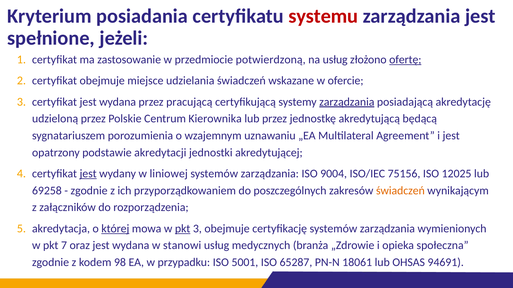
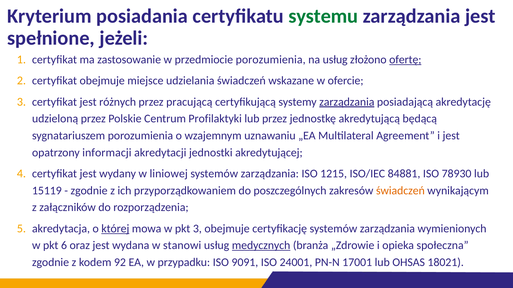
systemu colour: red -> green (323, 16)
przedmiocie potwierdzoną: potwierdzoną -> porozumienia (271, 60)
certyfikat jest wydana: wydana -> różnych (118, 102)
Kierownika: Kierownika -> Profilaktyki (215, 119)
podstawie: podstawie -> informacji (107, 153)
jest underline: present -> none (88, 174)
9004: 9004 -> 1215 (334, 174)
75156: 75156 -> 84881 (404, 174)
12025: 12025 -> 78930 (457, 174)
69258: 69258 -> 15119 (47, 191)
pkt underline: present -> none (183, 229)
7: 7 -> 6 (64, 246)
medycznych underline: none -> present (261, 246)
98: 98 -> 92 (120, 263)
5001: 5001 -> 9091 (245, 263)
65287: 65287 -> 24001 (296, 263)
18061: 18061 -> 17001 (357, 263)
94691: 94691 -> 18021 (446, 263)
